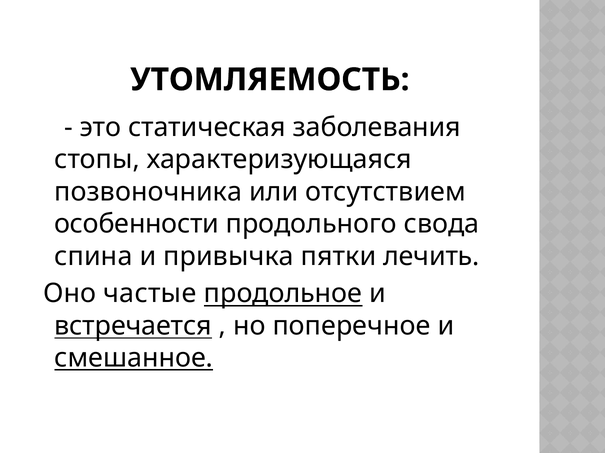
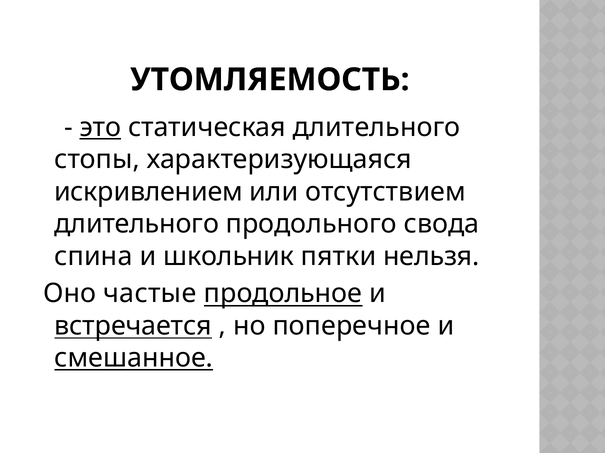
это underline: none -> present (100, 128)
статическая заболевания: заболевания -> длительного (377, 128)
позвоночника: позвоночника -> искривлением (148, 192)
особенности: особенности -> длительного (137, 224)
привычка: привычка -> школьник (229, 257)
лечить: лечить -> нельзя (431, 257)
